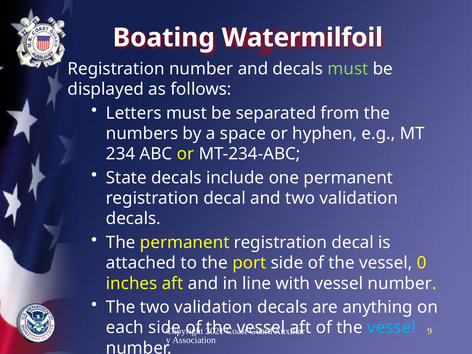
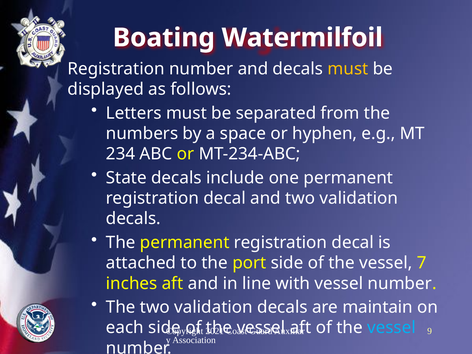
must colour: light green -> yellow (348, 69)
0: 0 -> 7 (422, 263)
anything: anything -> maintain (378, 307)
